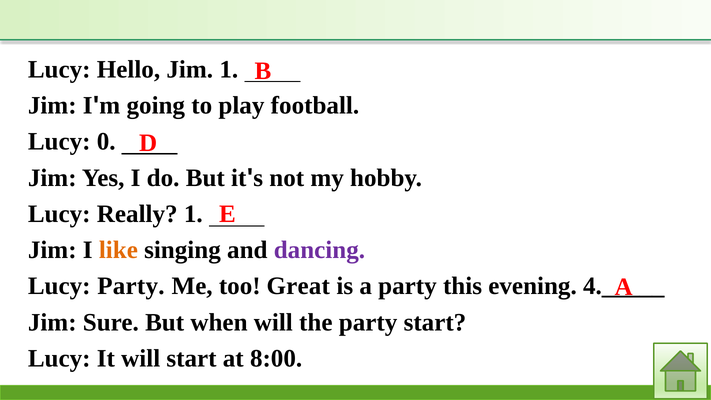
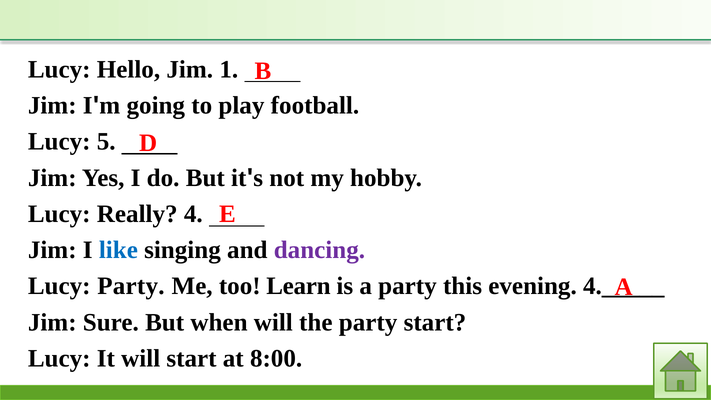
0: 0 -> 5 (106, 142)
Really 1: 1 -> 4 (193, 214)
like colour: orange -> blue (118, 250)
Great: Great -> Learn (298, 286)
